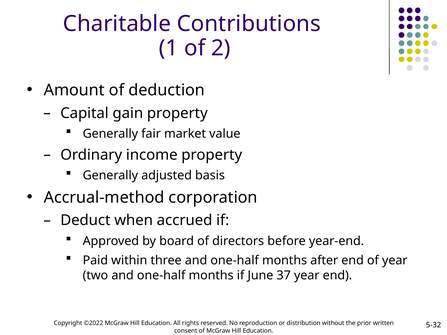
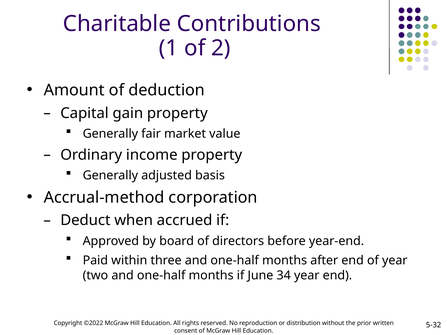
37: 37 -> 34 (284, 276)
